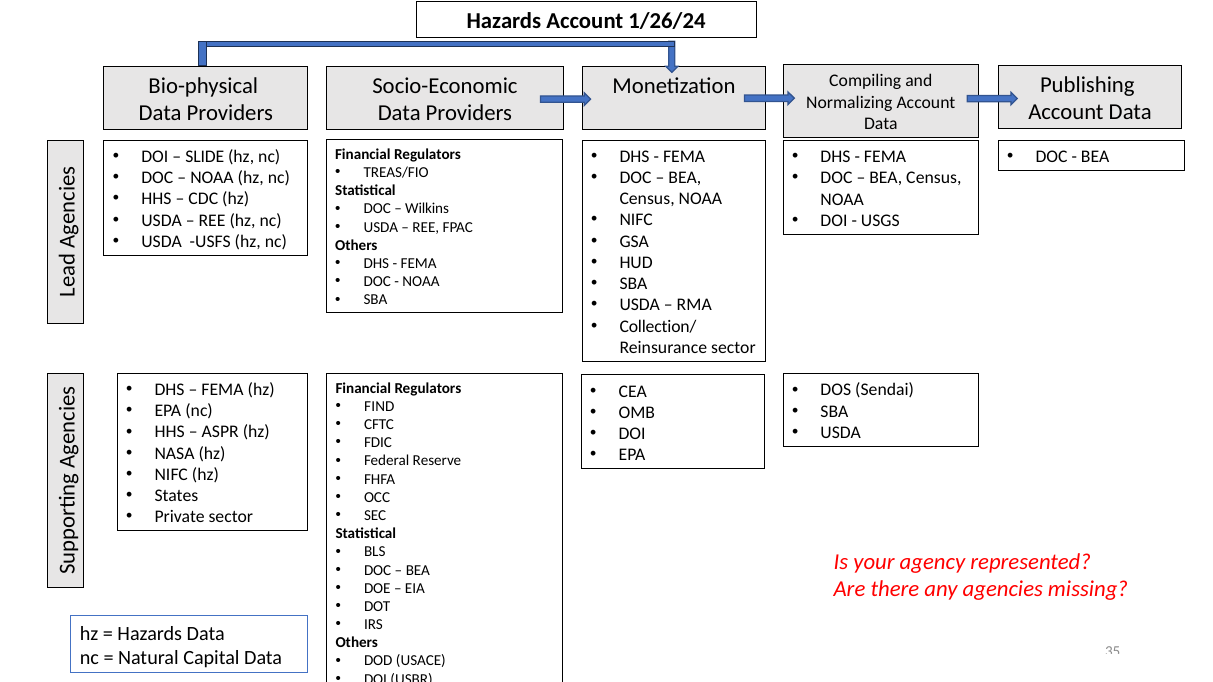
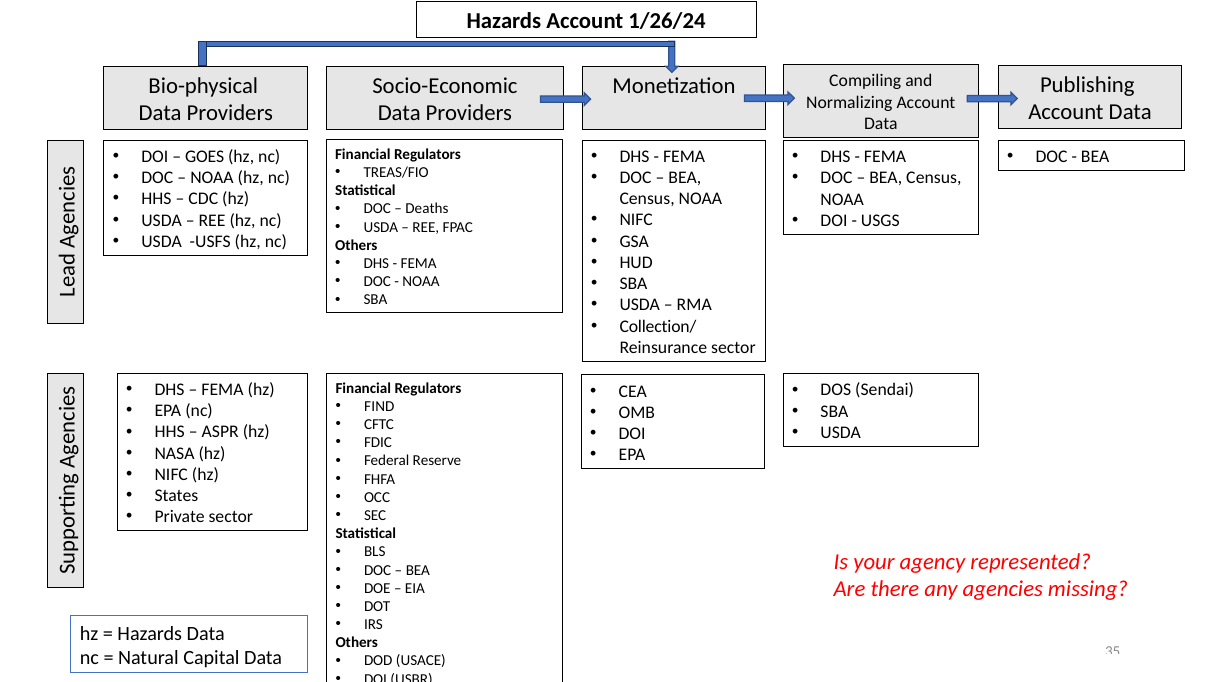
SLIDE: SLIDE -> GOES (205, 157)
Wilkins: Wilkins -> Deaths (427, 209)
